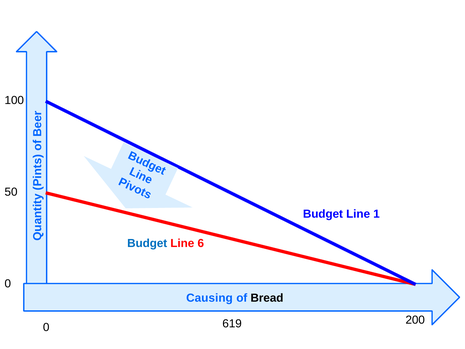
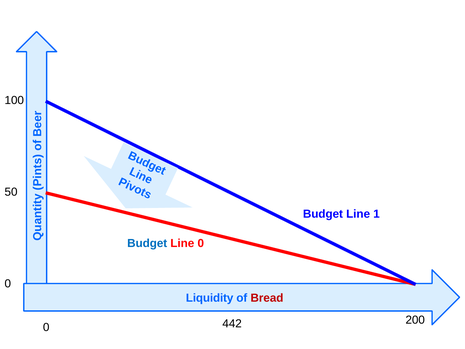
Line 6: 6 -> 0 (201, 243)
Causing: Causing -> Liquidity (210, 298)
Bread colour: black -> red (267, 298)
619: 619 -> 442 (232, 324)
